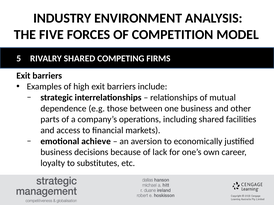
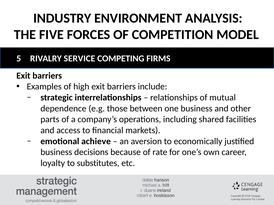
RIVALRY SHARED: SHARED -> SERVICE (79, 59)
lack: lack -> rate (160, 153)
